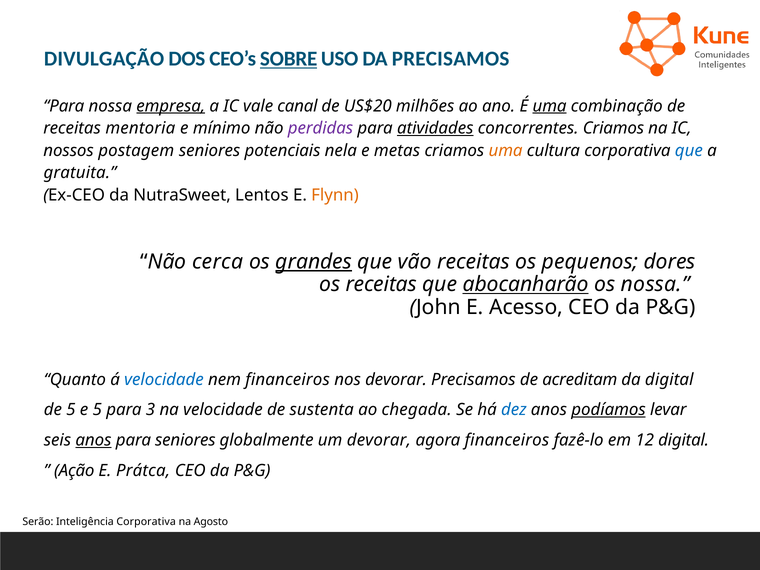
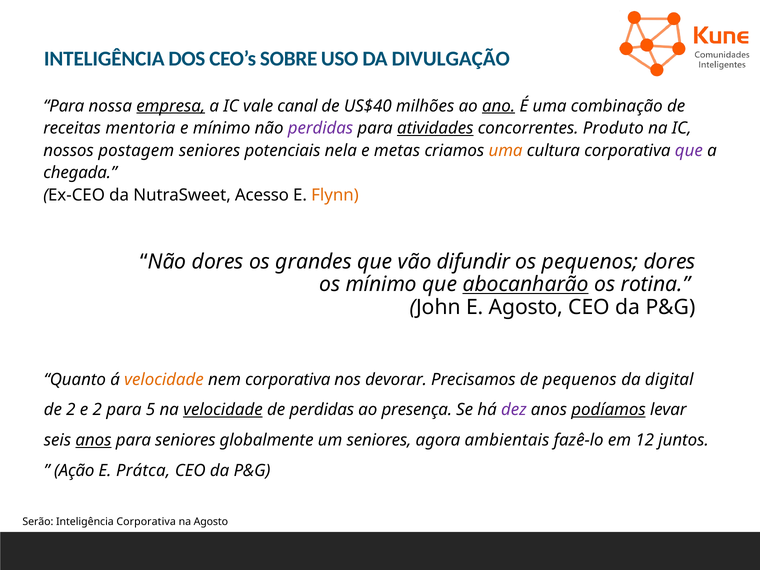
DIVULGAÇÃO: DIVULGAÇÃO -> INTELIGÊNCIA (104, 59)
SOBRE underline: present -> none (289, 59)
DA PRECISAMOS: PRECISAMOS -> DIVULGAÇÃO (451, 59)
US$20: US$20 -> US$40 (368, 106)
ano underline: none -> present (499, 106)
uma underline: present -> none (550, 106)
concorrentes Criamos: Criamos -> Produto (613, 128)
que colour: blue -> purple (689, 150)
gratuita: gratuita -> chegada (80, 173)
Lentos: Lentos -> Acesso (262, 195)
Não cerca: cerca -> dores (218, 262)
grandes underline: present -> none (314, 262)
vão receitas: receitas -> difundir (474, 262)
os receitas: receitas -> mínimo (381, 284)
os nossa: nossa -> rotina (655, 284)
E Acesso: Acesso -> Agosto (526, 307)
velocidade colour: blue -> orange (164, 380)
nem financeiros: financeiros -> corporativa (288, 380)
de acreditam: acreditam -> pequenos (580, 380)
de 5: 5 -> 2 (71, 410)
e 5: 5 -> 2 (97, 410)
3: 3 -> 5 (150, 410)
velocidade underline: none -> present (223, 410)
de sustenta: sustenta -> perdidas (322, 410)
chegada: chegada -> presença (417, 410)
dez colour: blue -> purple (514, 410)
um devorar: devorar -> seniores (379, 440)
agora financeiros: financeiros -> ambientais (507, 440)
12 digital: digital -> juntos (684, 440)
